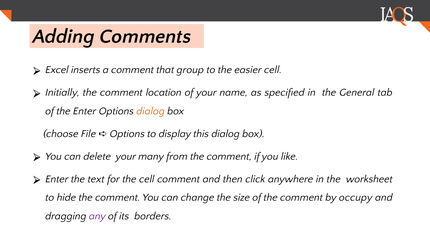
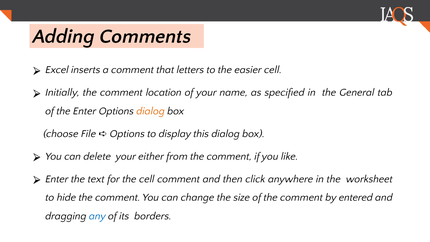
group: group -> letters (190, 70)
many: many -> either (151, 156)
occupy: occupy -> entered (356, 197)
any colour: purple -> blue (97, 216)
